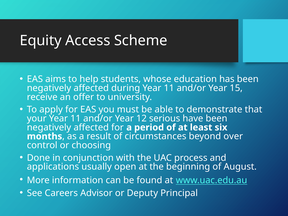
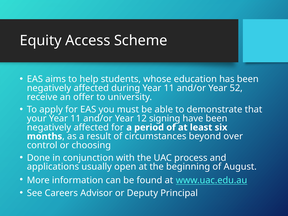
15: 15 -> 52 (236, 88)
serious: serious -> signing (165, 118)
